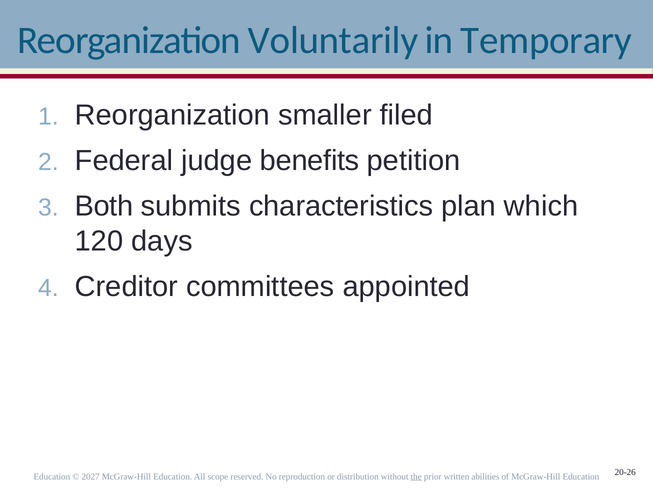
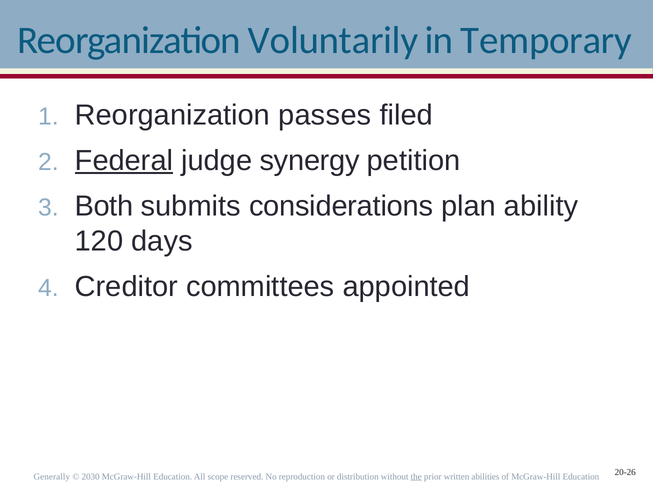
smaller: smaller -> passes (325, 115)
Federal underline: none -> present (124, 161)
benefits: benefits -> synergy (310, 161)
characteristics: characteristics -> considerations (341, 207)
which: which -> ability (541, 207)
Education: Education -> Generally (52, 477)
2027: 2027 -> 2030 (91, 477)
